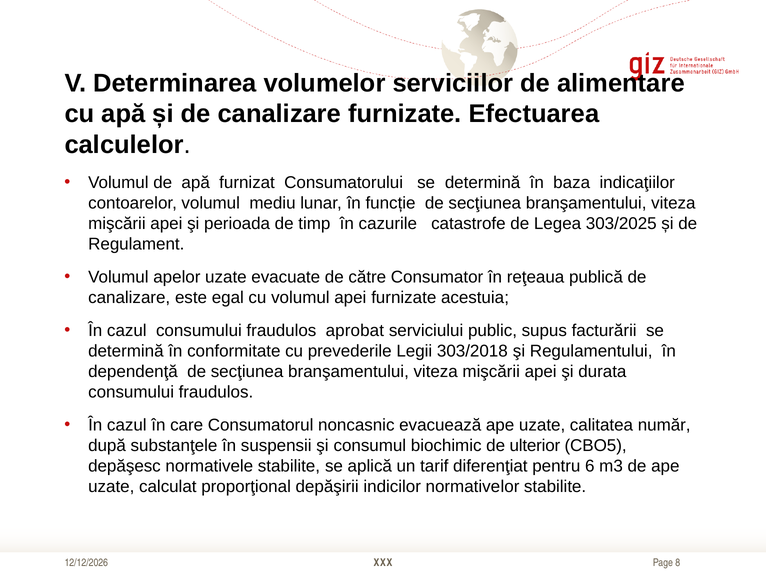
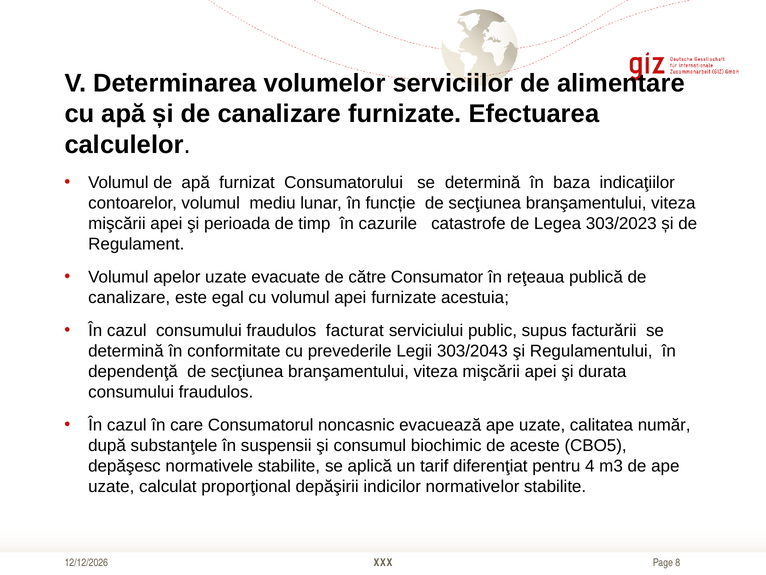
303/2025: 303/2025 -> 303/2023 (621, 223)
aprobat: aprobat -> facturat (355, 331)
303/2018: 303/2018 -> 303/2043 (472, 351)
ulterior: ulterior -> aceste (535, 445)
6: 6 -> 4 (590, 466)
